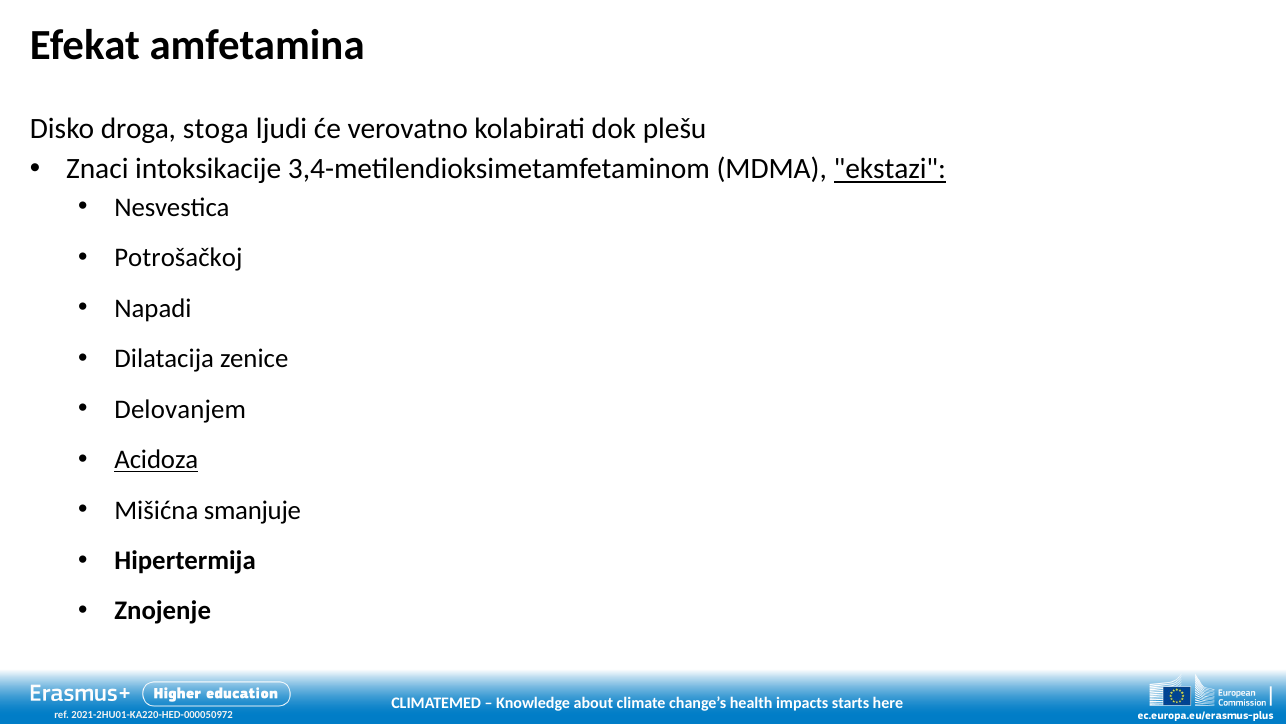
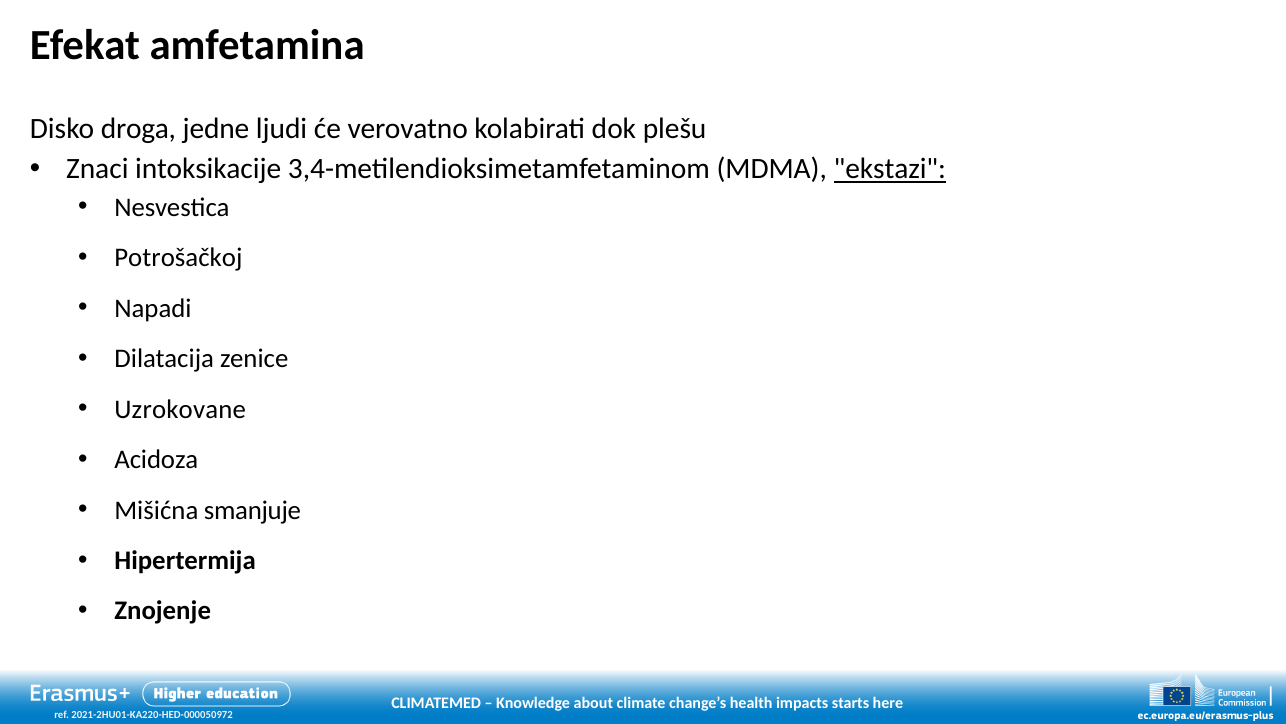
stoga: stoga -> jedne (216, 128)
Delovanjem: Delovanjem -> Uzrokovane (180, 409)
Acidoza underline: present -> none (156, 459)
